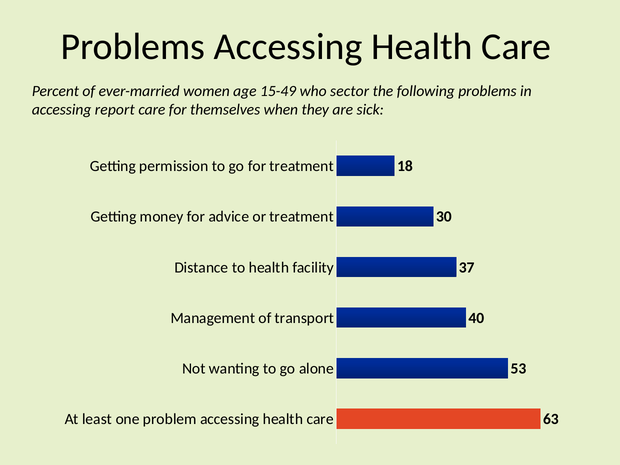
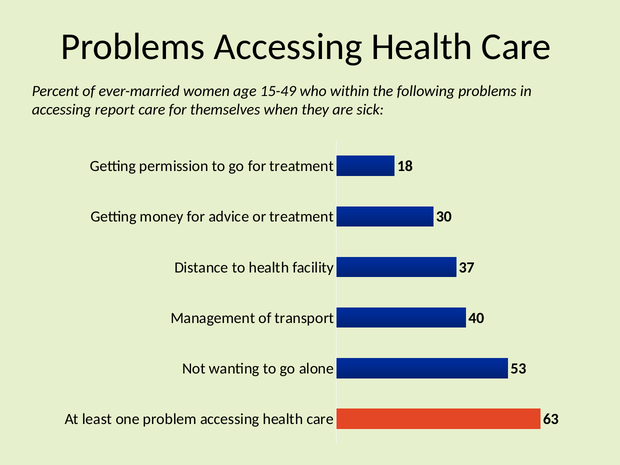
sector: sector -> within (350, 91)
